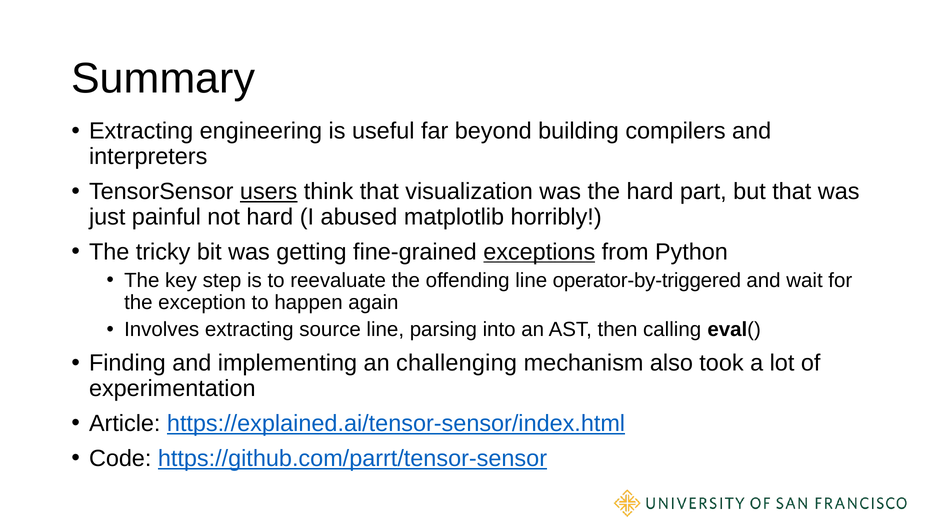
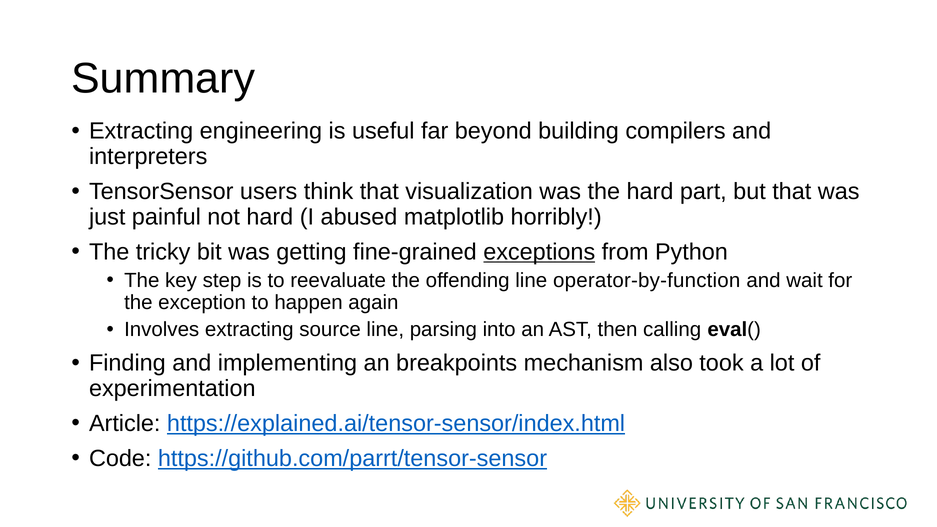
users underline: present -> none (269, 192)
operator-by-triggered: operator-by-triggered -> operator-by-function (647, 281)
challenging: challenging -> breakpoints (457, 363)
